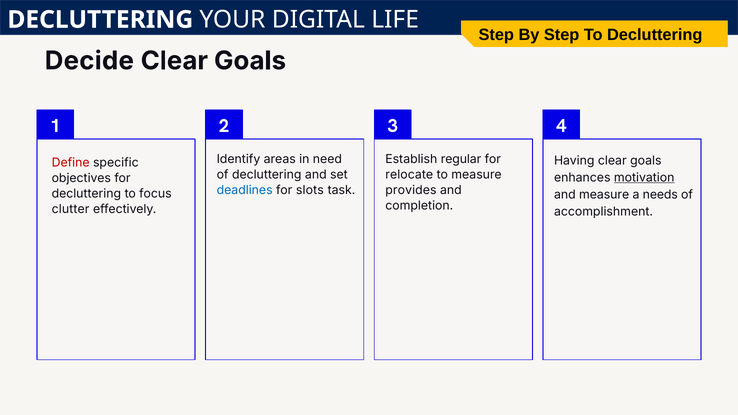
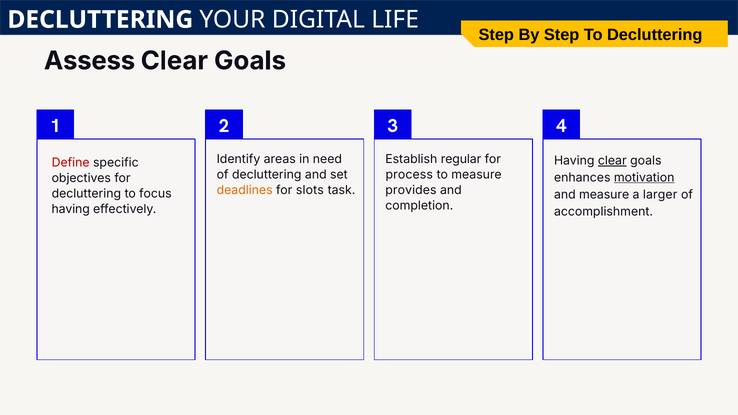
Decide: Decide -> Assess (90, 61)
clear underline: none -> present (612, 161)
relocate: relocate -> process (409, 175)
deadlines colour: blue -> orange (245, 190)
needs: needs -> larger (660, 195)
clutter: clutter -> having (71, 209)
